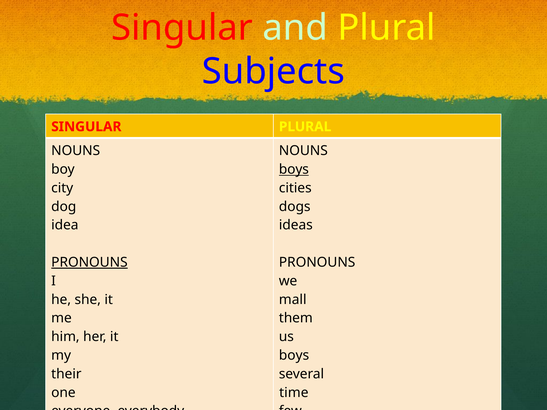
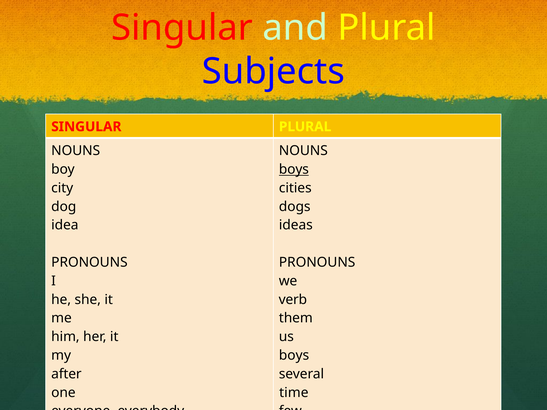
PRONOUNS underline: present -> none (89, 263)
mall: mall -> verb (293, 300)
their: their -> after (66, 374)
